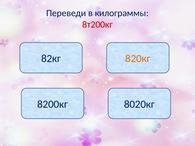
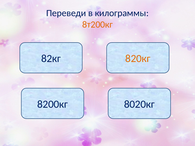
8т200кг colour: red -> orange (97, 25)
